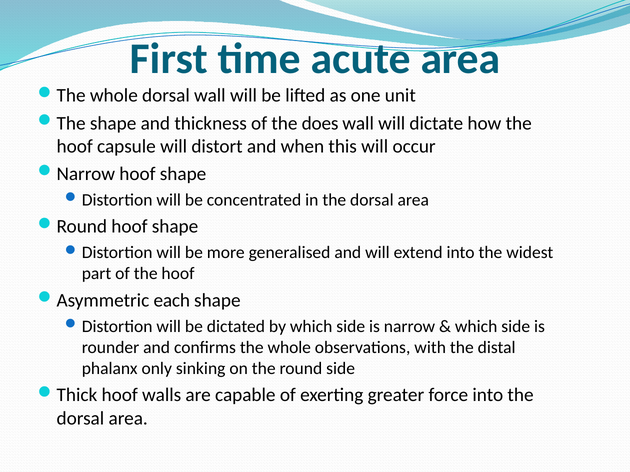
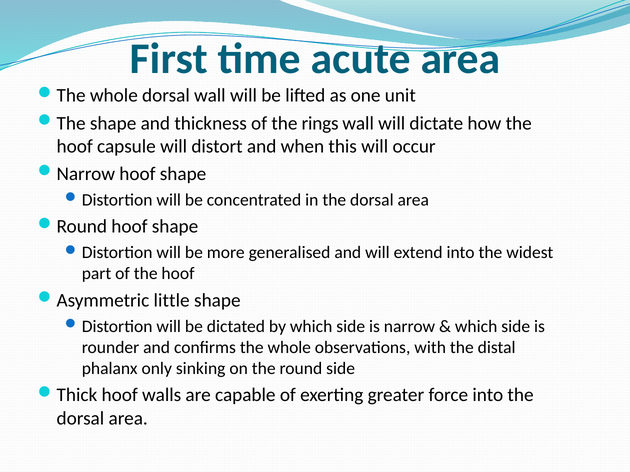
does: does -> rings (320, 123)
each: each -> little (172, 301)
